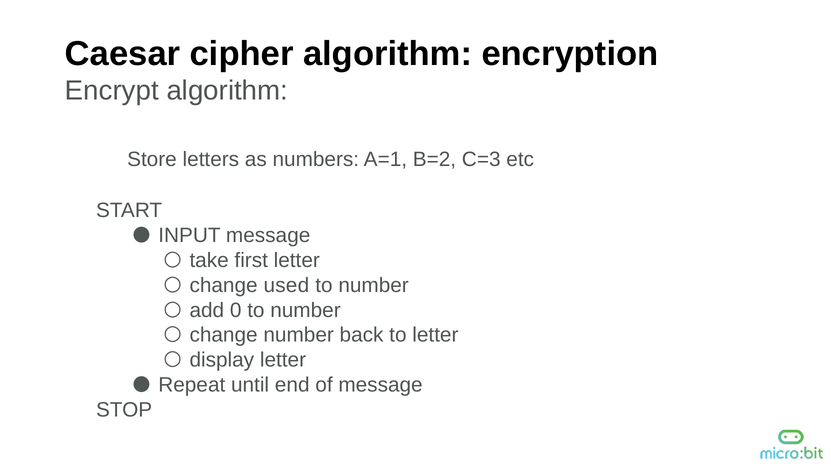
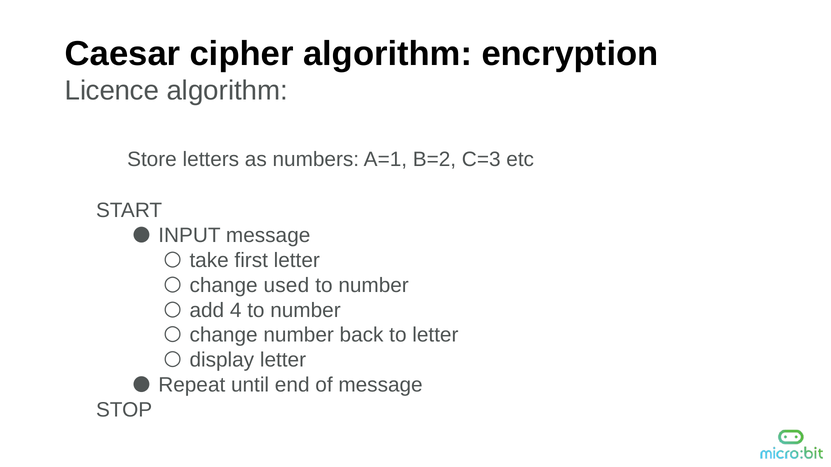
Encrypt: Encrypt -> Licence (112, 91)
0: 0 -> 4 (236, 310)
